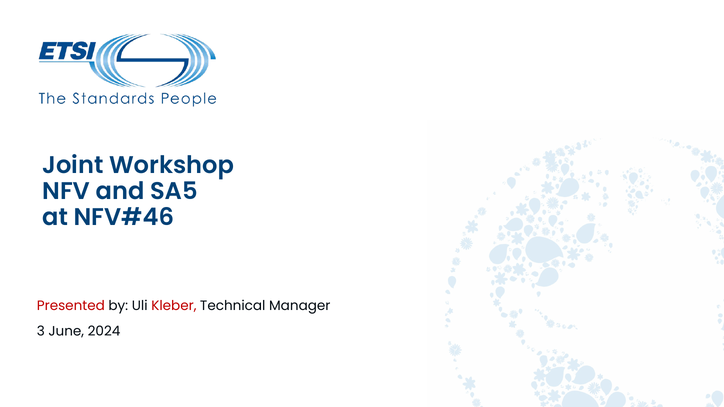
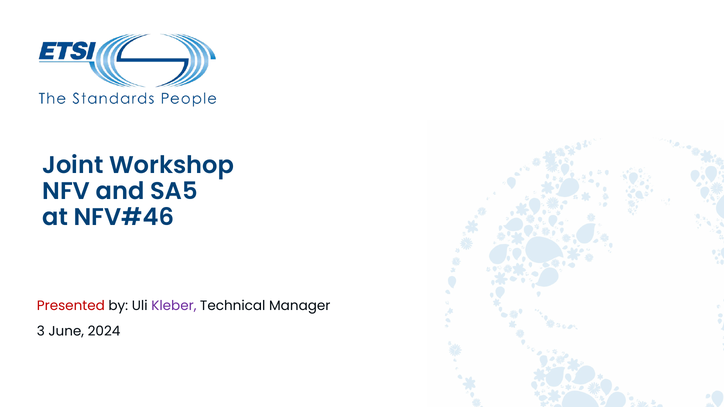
Kleber colour: red -> purple (174, 306)
